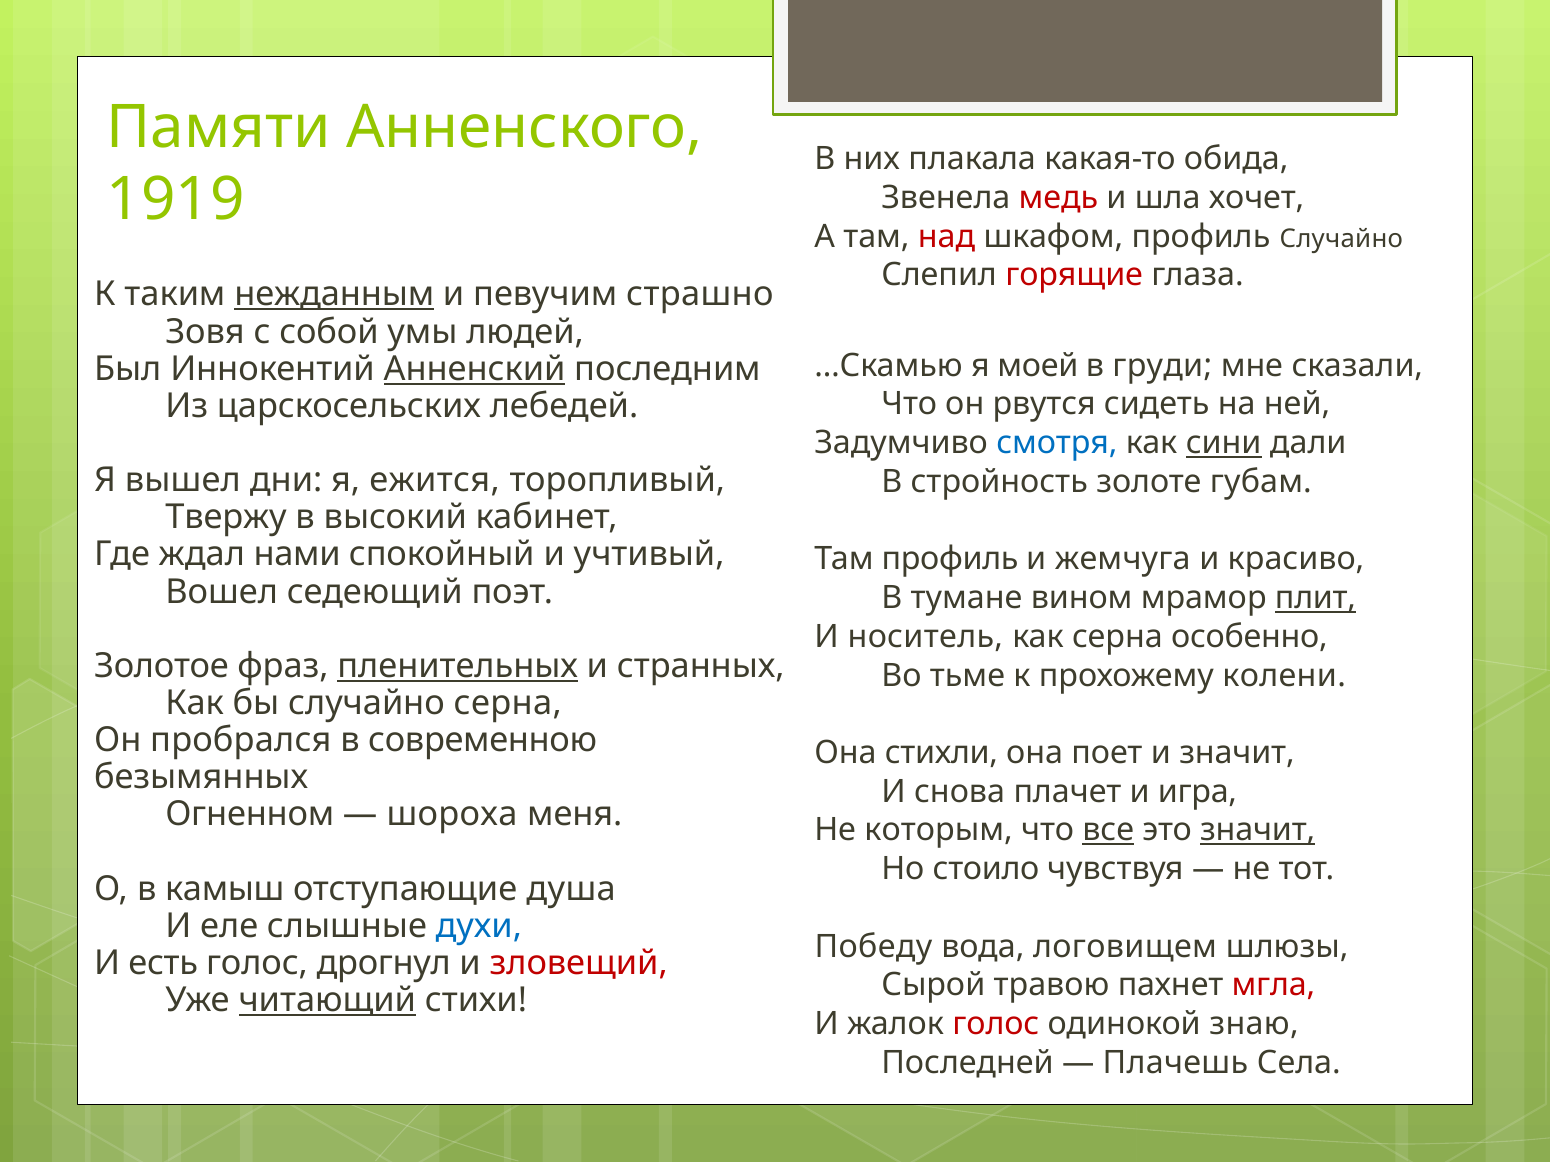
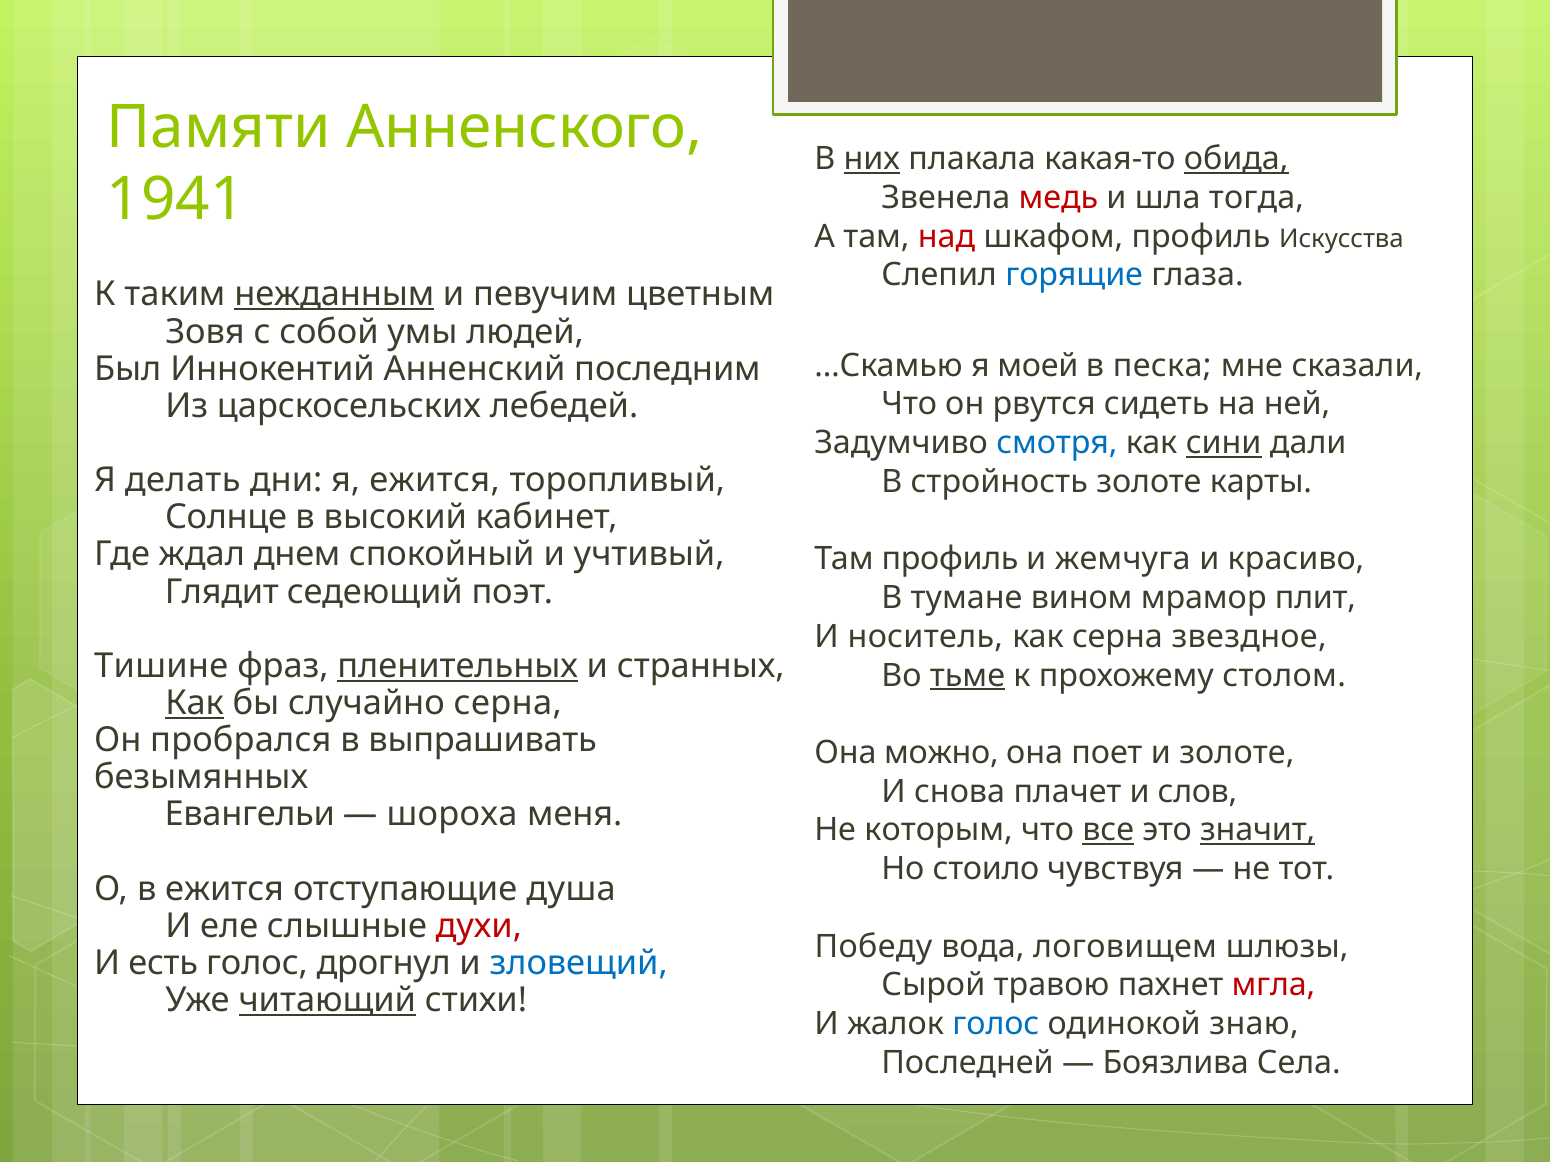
них underline: none -> present (872, 159)
обида underline: none -> present (1236, 159)
1919: 1919 -> 1941 (176, 200)
хочет: хочет -> тогда (1256, 198)
профиль Случайно: Случайно -> Искусства (1341, 239)
горящие colour: red -> blue (1074, 275)
страшно: страшно -> цветным (700, 295)
груди: груди -> песка (1162, 366)
Анненский underline: present -> none (475, 369)
вышел: вышел -> делать (183, 480)
губам: губам -> карты (1261, 482)
Твержу: Твержу -> Солнце (226, 518)
нами: нами -> днем (297, 555)
Вошел: Вошел -> Глядит (222, 592)
плит underline: present -> none (1316, 598)
особенно: особенно -> звездное (1249, 637)
Золотое: Золотое -> Тишине (161, 666)
тьме underline: none -> present (967, 676)
колени: колени -> столом (1284, 676)
Как underline: none -> present (195, 703)
современною: современною -> выпрашивать (483, 741)
стихли: стихли -> можно (941, 753)
и значит: значит -> золоте (1237, 753)
игра: игра -> слов (1197, 792)
Огненном: Огненном -> Евангельи (250, 815)
в камыш: камыш -> ежится (225, 889)
духи colour: blue -> red (479, 926)
зловещий colour: red -> blue (579, 964)
голос colour: red -> blue (996, 1024)
Плачешь: Плачешь -> Боязлива (1176, 1063)
